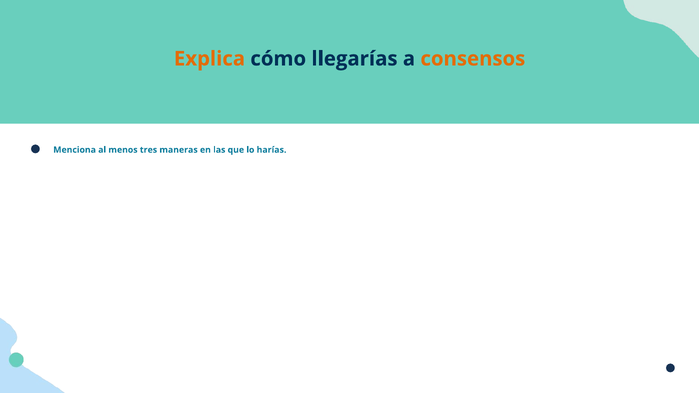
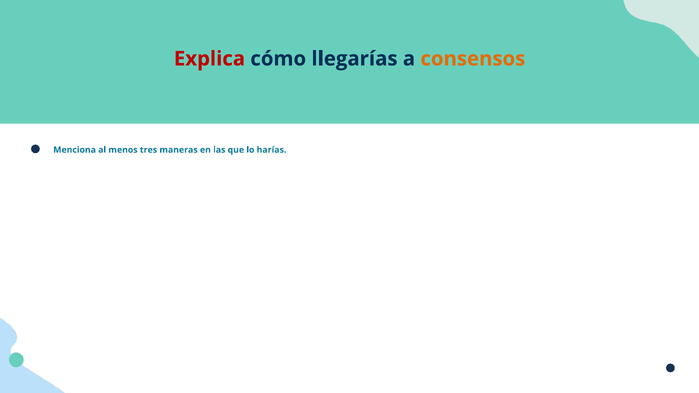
Explica colour: orange -> red (209, 59)
